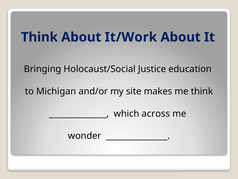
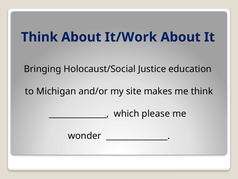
across: across -> please (156, 113)
